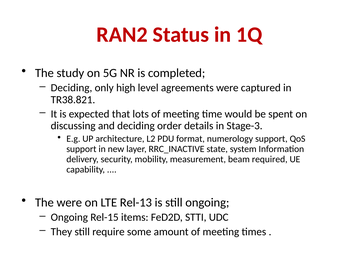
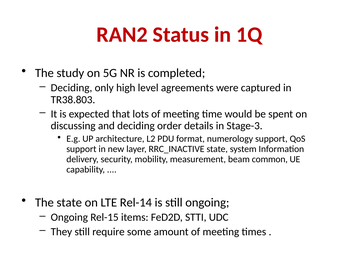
TR38.821: TR38.821 -> TR38.803 (73, 100)
required: required -> common (270, 159)
The were: were -> state (69, 203)
Rel-13: Rel-13 -> Rel-14 (136, 203)
